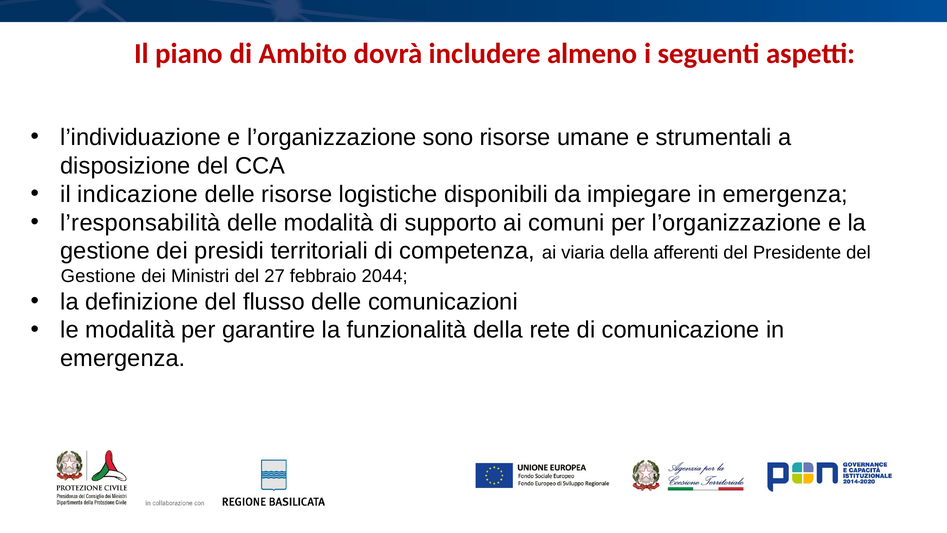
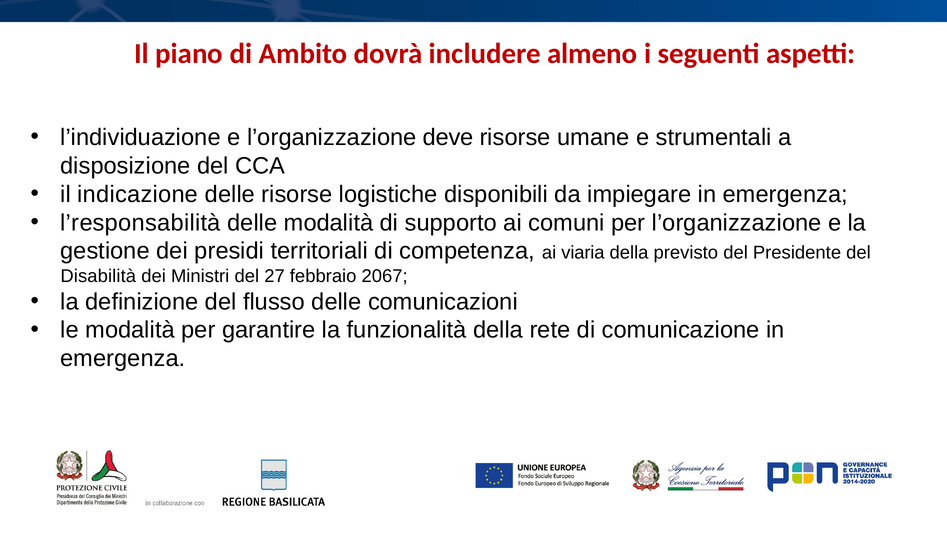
sono: sono -> deve (448, 137)
afferenti: afferenti -> previsto (686, 253)
Gestione: Gestione -> Disabilità (98, 276)
2044: 2044 -> 2067 (385, 276)
